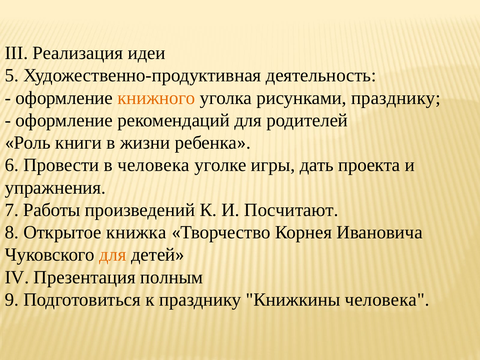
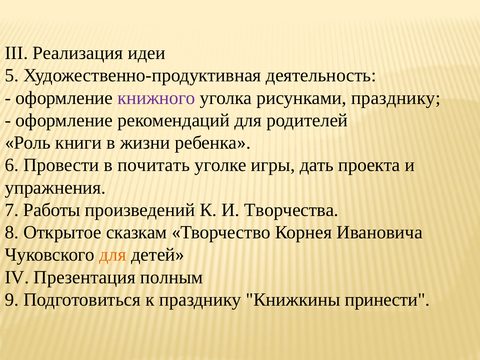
книжного colour: orange -> purple (156, 98)
в человека: человека -> почитать (154, 165)
Посчитают: Посчитают -> Творчества (291, 210)
книжка: книжка -> сказкам (137, 232)
Книжкины человека: человека -> принести (387, 300)
